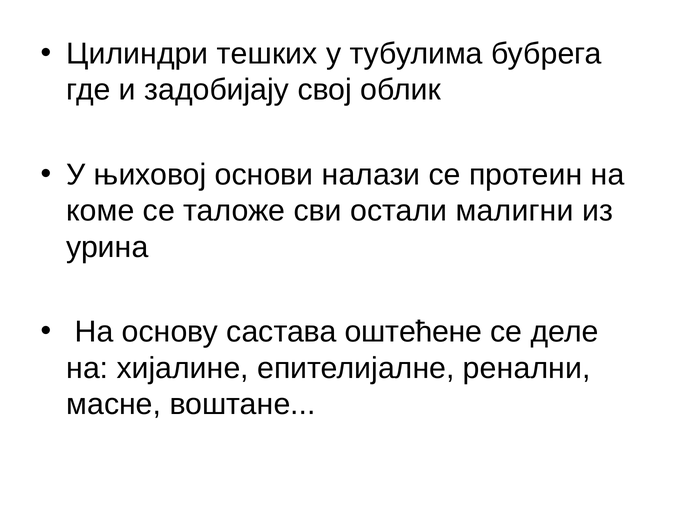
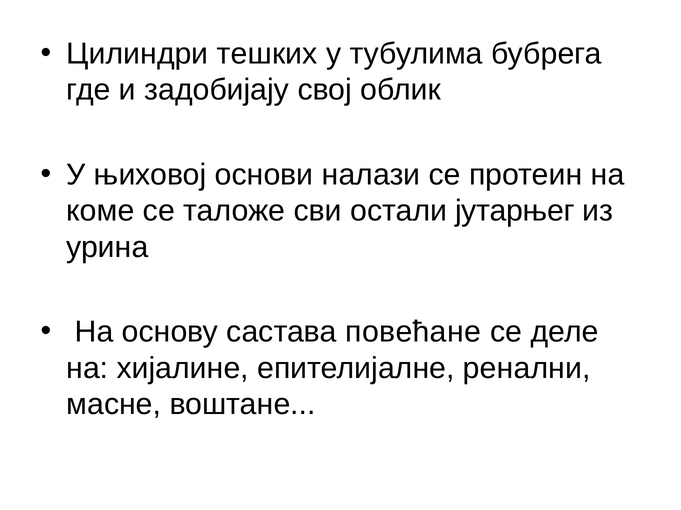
малигни: малигни -> јутарњег (515, 211)
оштећене: оштећене -> повећане (413, 332)
